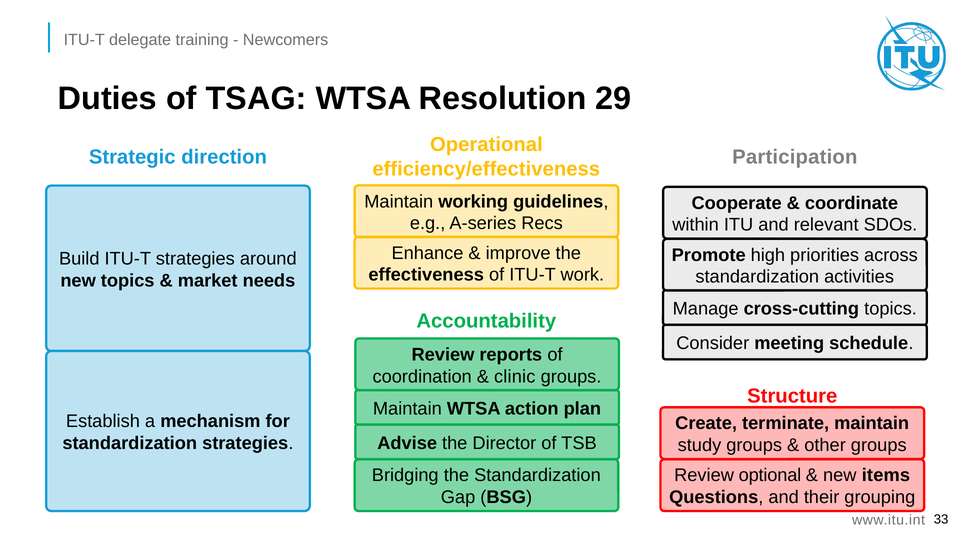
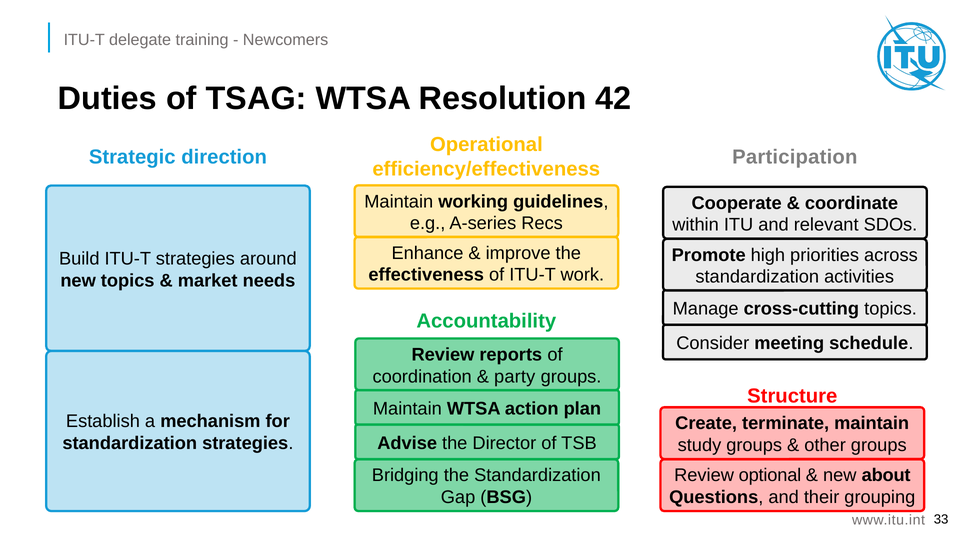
29: 29 -> 42 (613, 98)
clinic: clinic -> party (515, 376)
items: items -> about (886, 475)
